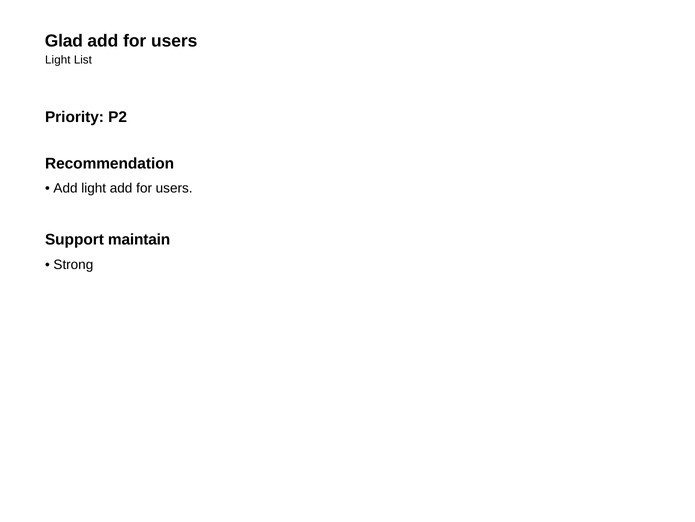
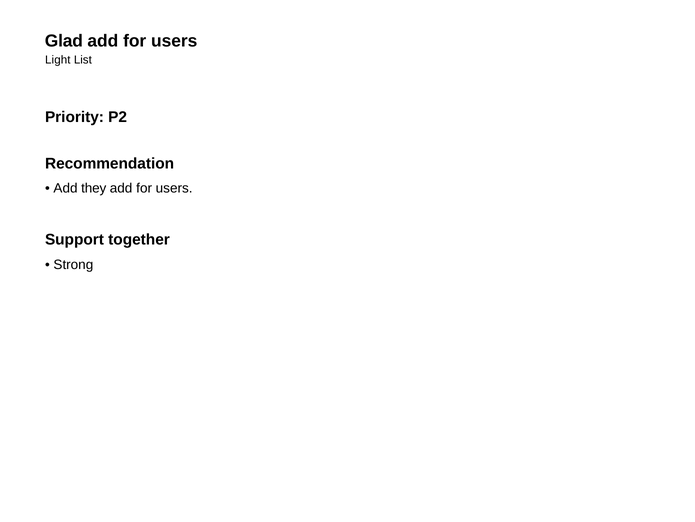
Add light: light -> they (94, 188)
maintain: maintain -> together (139, 239)
